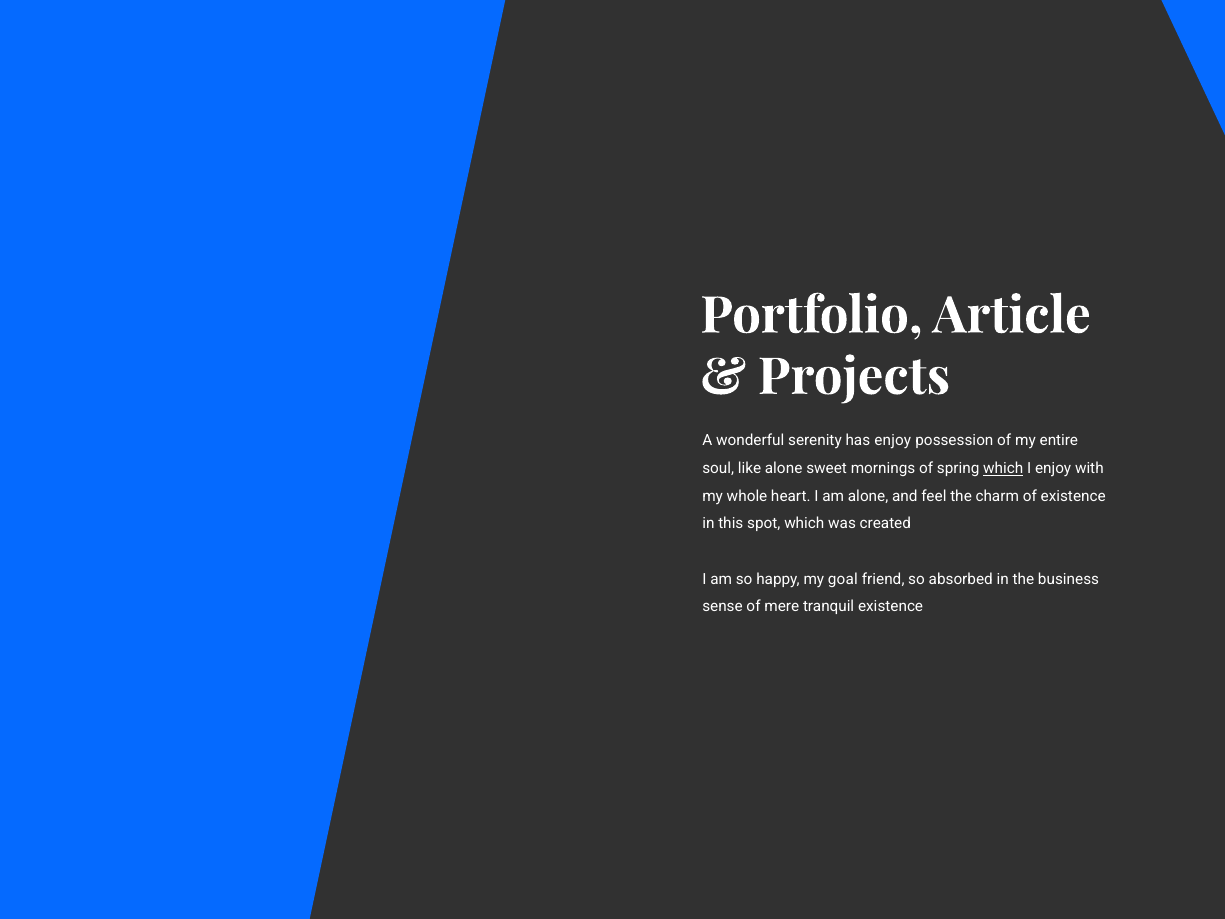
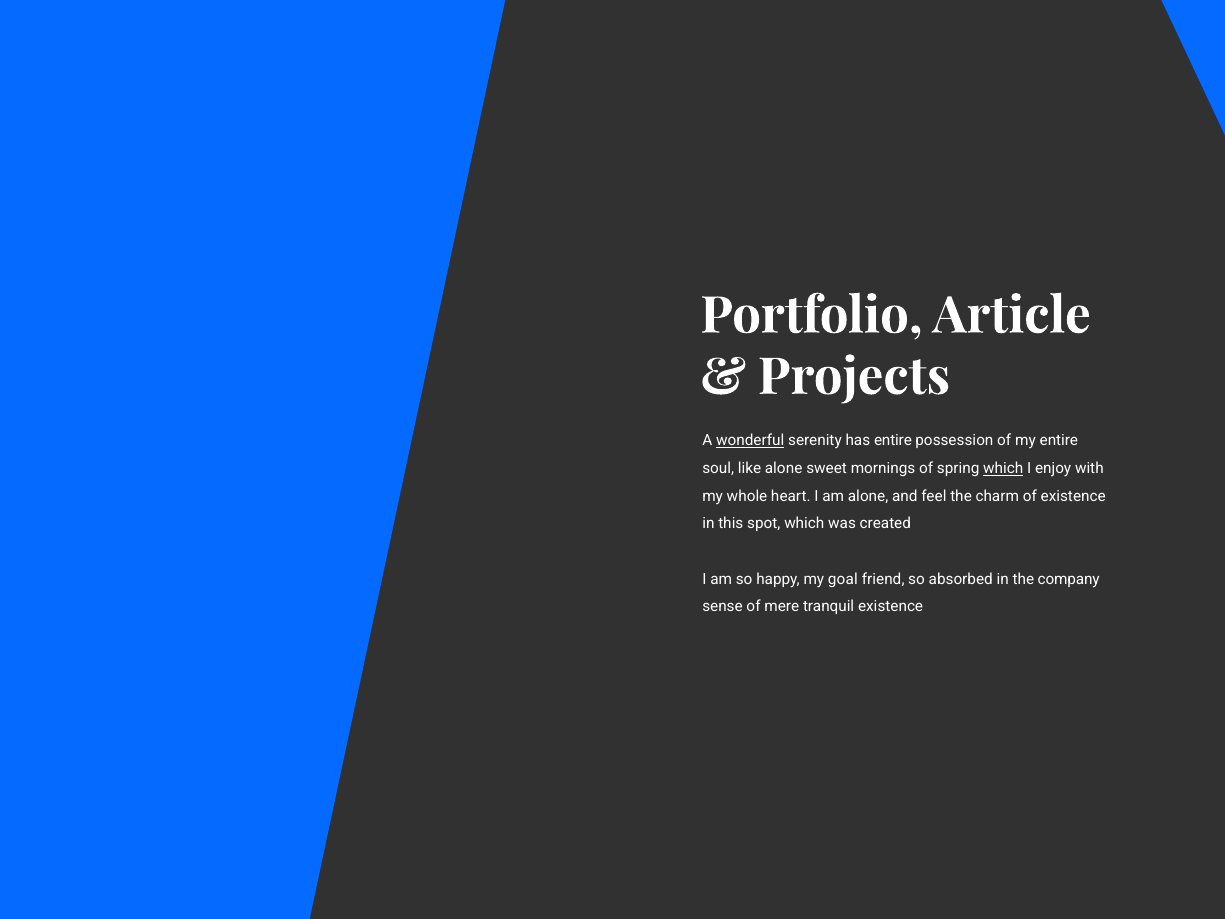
wonderful underline: none -> present (750, 441)
has enjoy: enjoy -> entire (893, 441)
business: business -> company (1069, 579)
